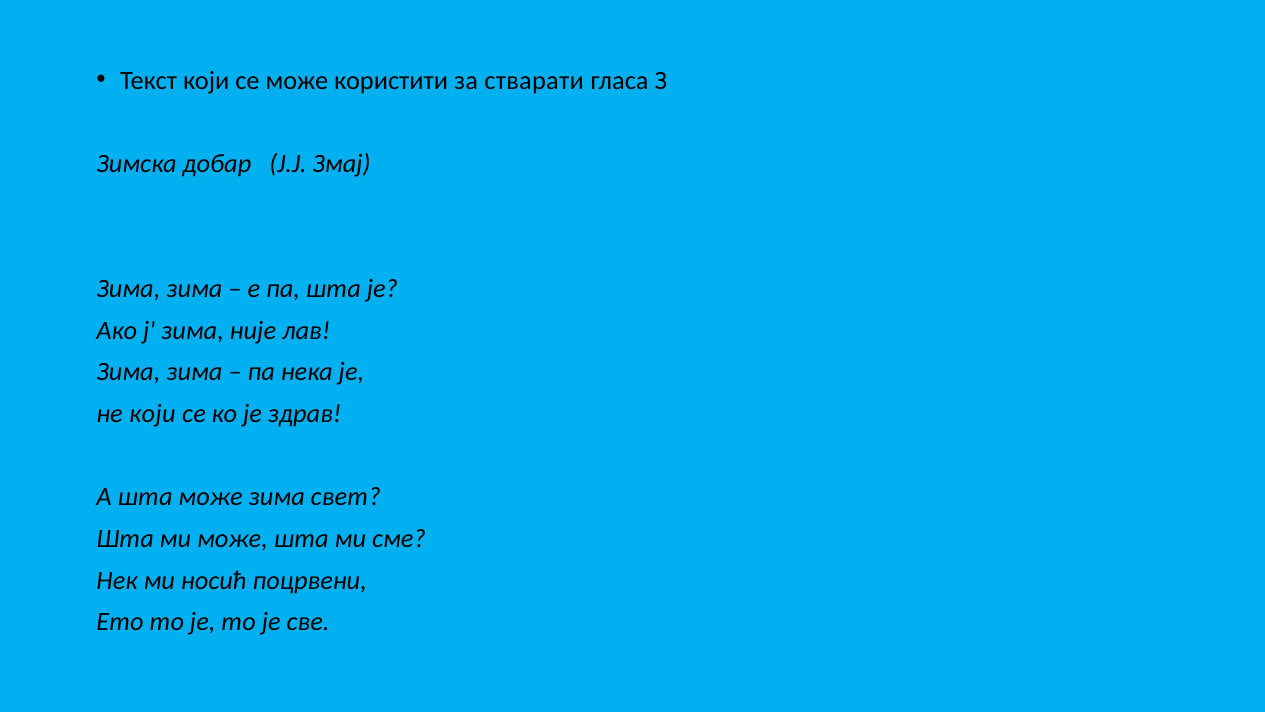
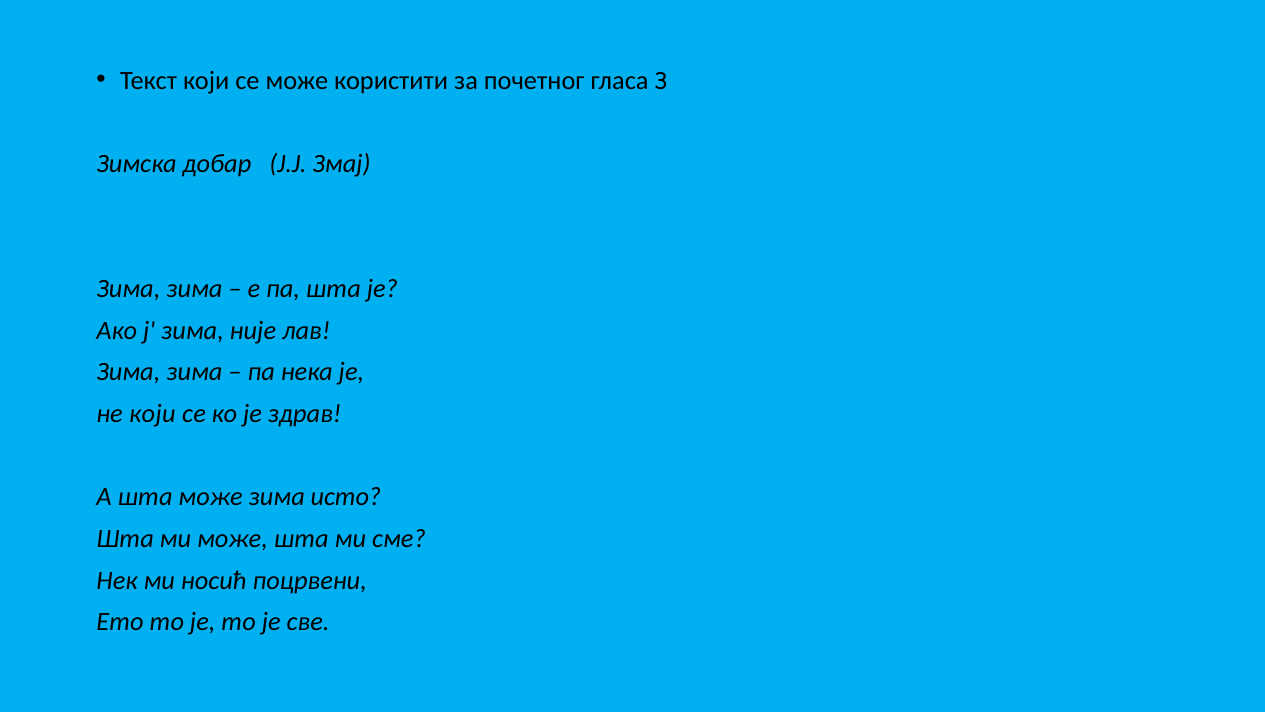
стварати: стварати -> почетног (534, 80)
свет: свет -> исто (346, 497)
